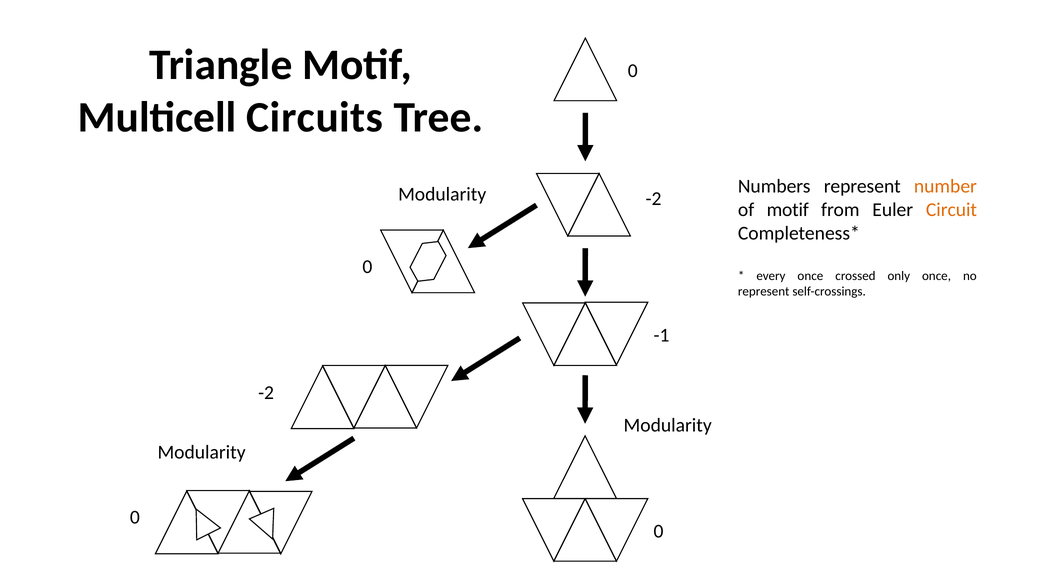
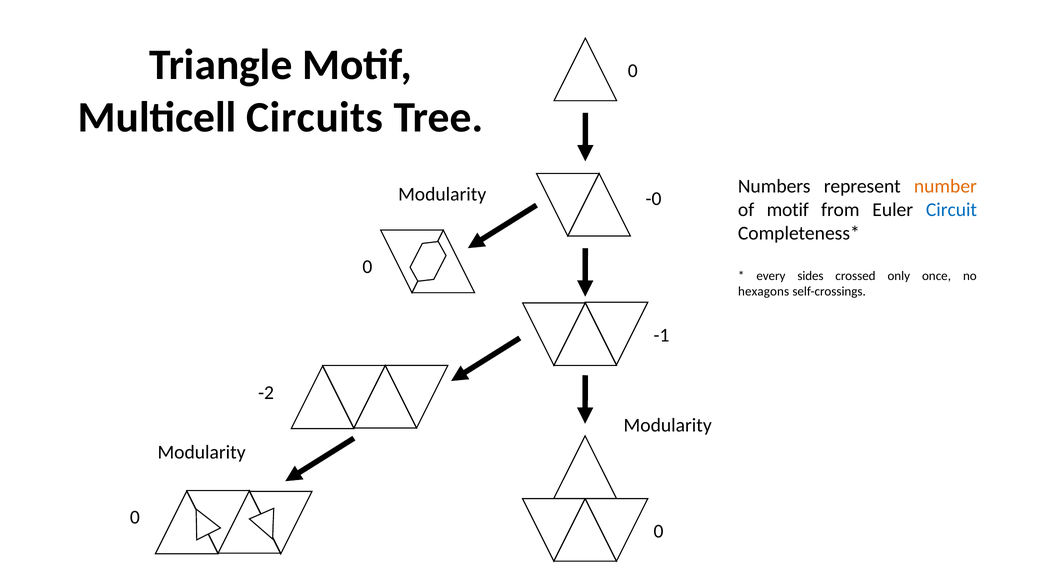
-2: -2 -> -0 (654, 199)
Circuit colour: orange -> blue (951, 210)
every once: once -> sides (810, 276)
represent: represent -> hexagons (764, 292)
